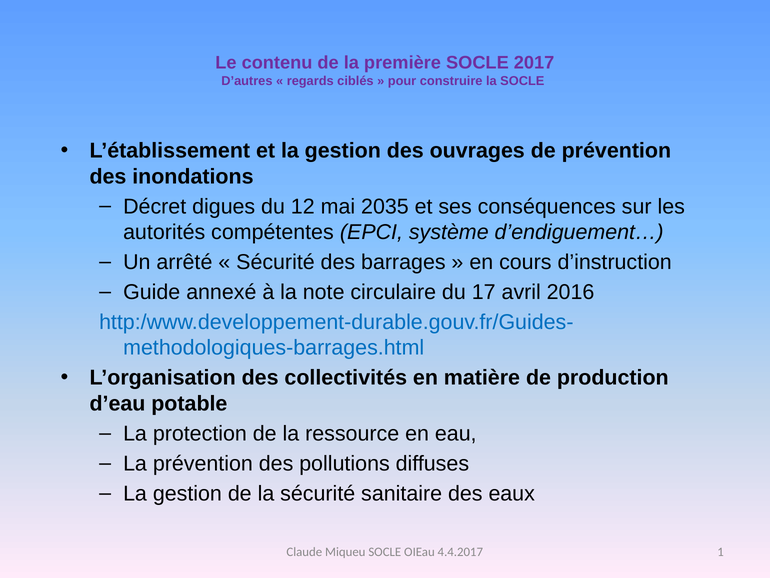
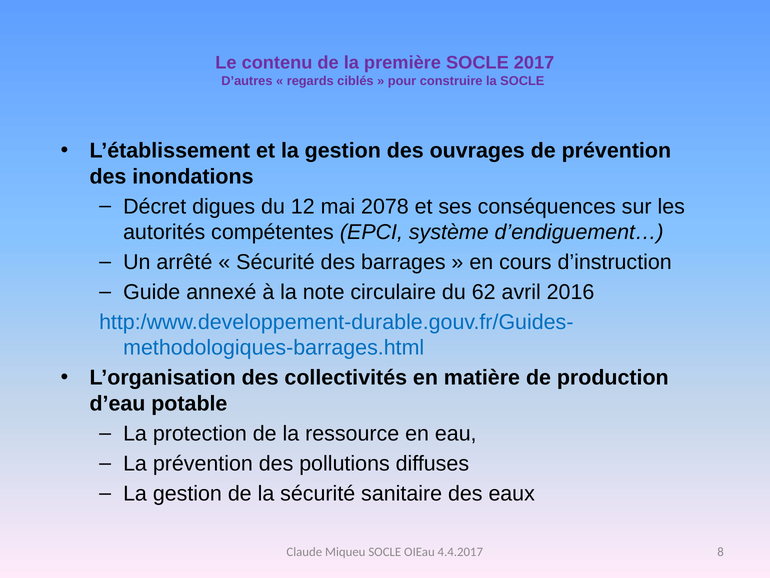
2035: 2035 -> 2078 (385, 206)
17: 17 -> 62 (484, 292)
1: 1 -> 8 (721, 551)
